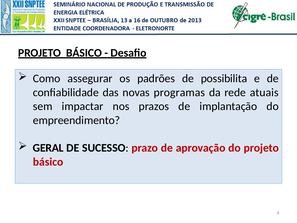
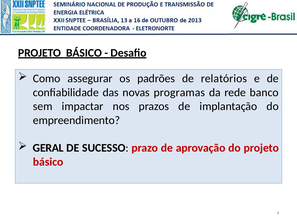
possibilita: possibilita -> relatórios (224, 78)
atuais: atuais -> banco (264, 92)
